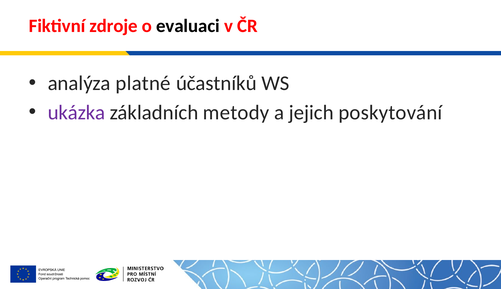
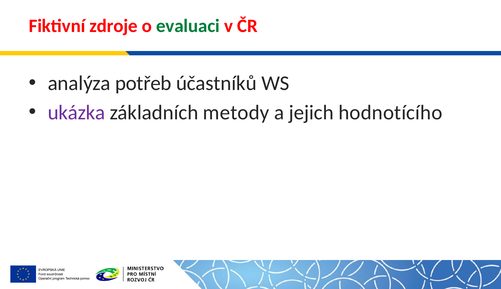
evaluaci colour: black -> green (188, 26)
platné: platné -> potřeb (143, 83)
poskytování: poskytování -> hodnotícího (390, 112)
